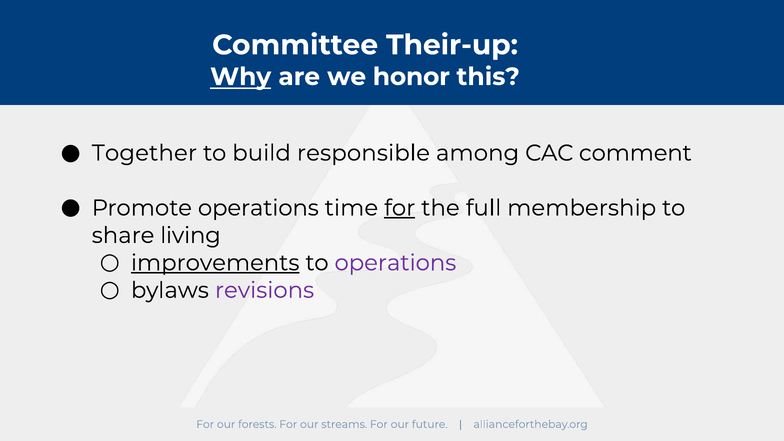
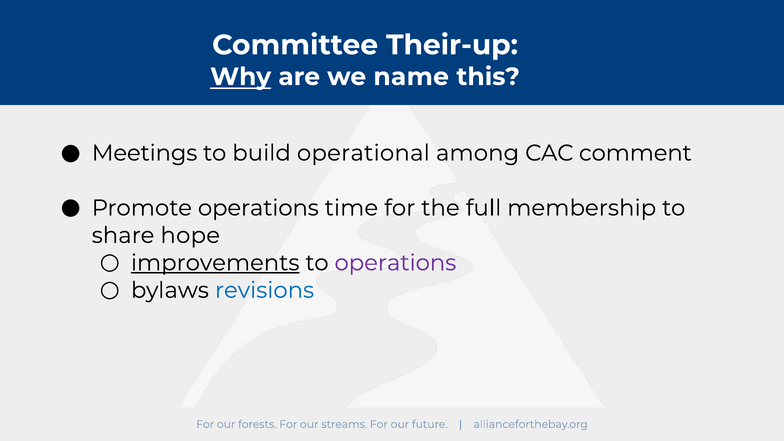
honor: honor -> name (411, 77)
Together: Together -> Meetings (145, 153)
responsible: responsible -> operational (363, 153)
for underline: present -> none (400, 208)
living: living -> hope (190, 235)
revisions colour: purple -> blue (265, 290)
